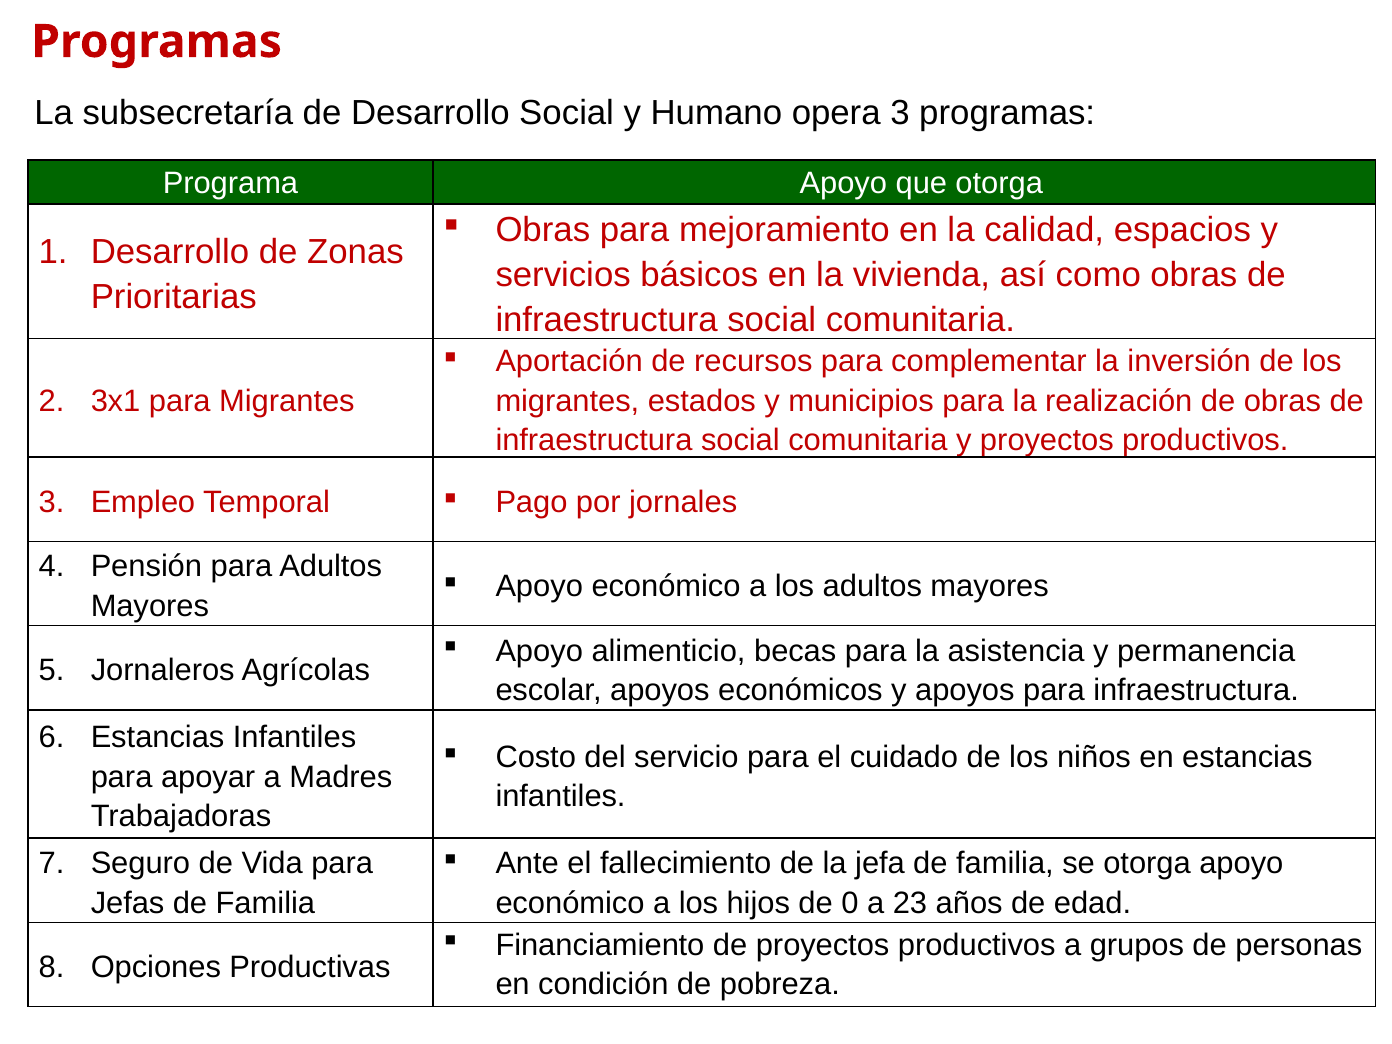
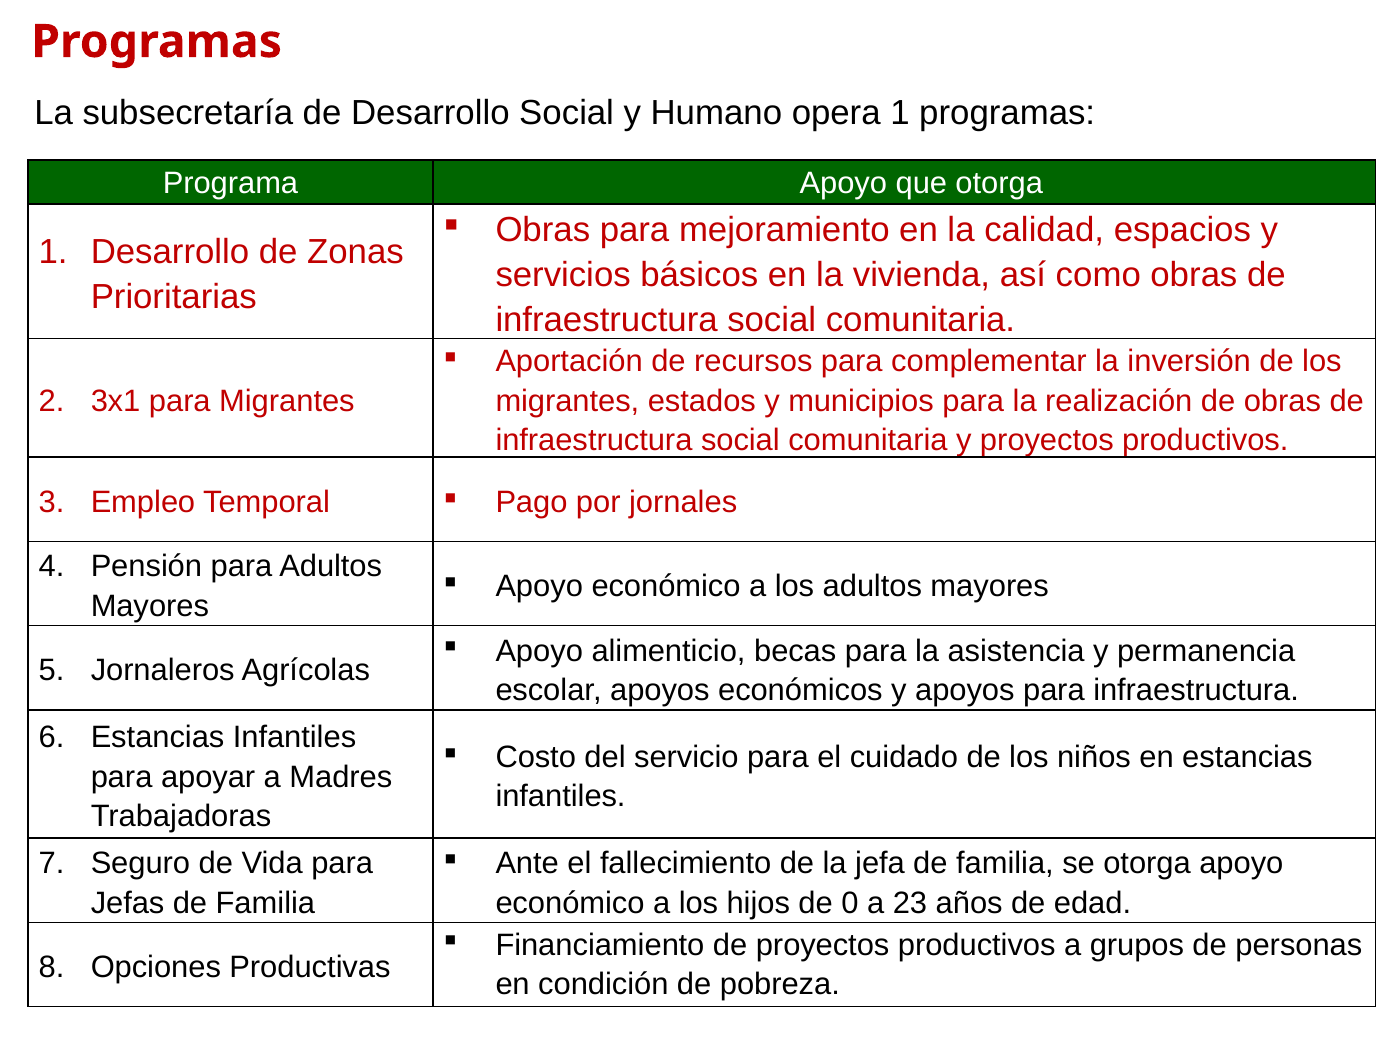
opera 3: 3 -> 1 (900, 113)
